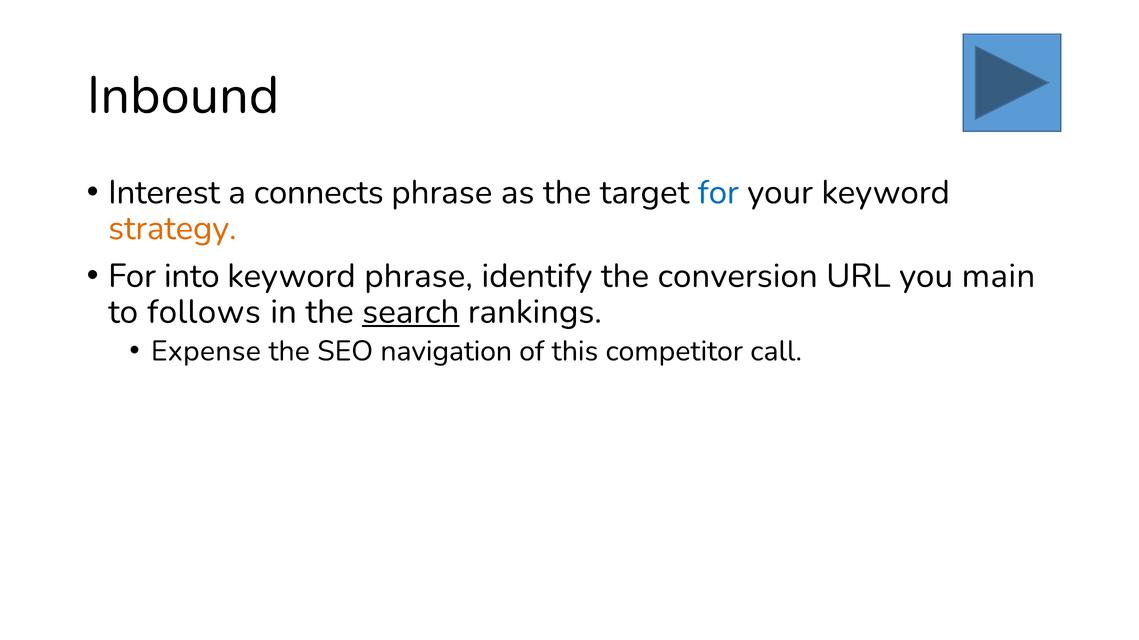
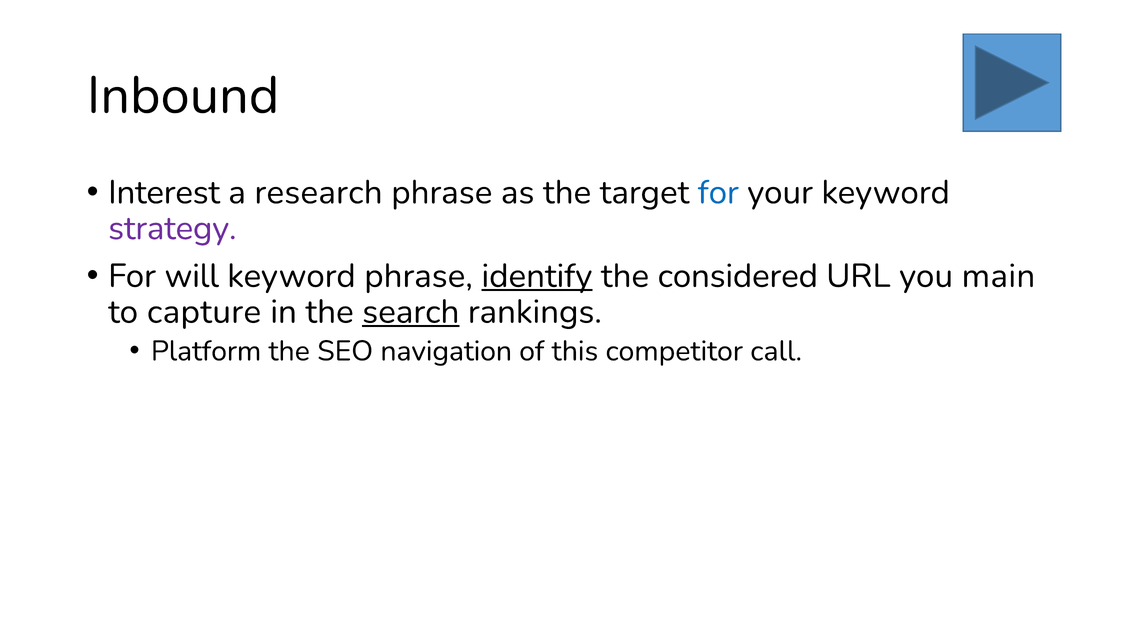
connects: connects -> research (319, 193)
strategy colour: orange -> purple (172, 228)
into: into -> will (192, 276)
identify underline: none -> present (537, 276)
conversion: conversion -> considered (738, 276)
follows: follows -> capture (204, 312)
Expense: Expense -> Platform (206, 351)
